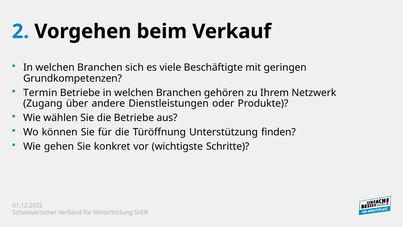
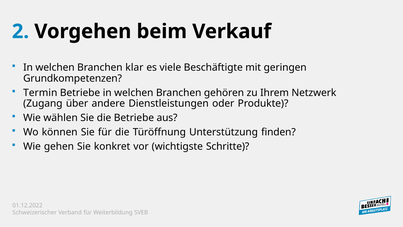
sich: sich -> klar (134, 67)
